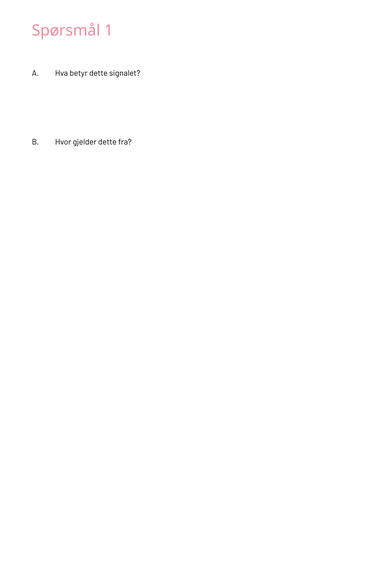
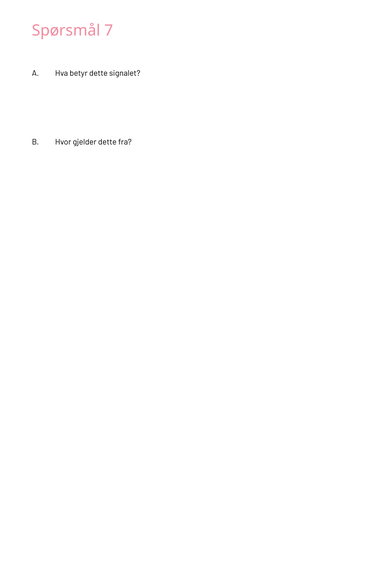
1: 1 -> 7 (109, 31)
